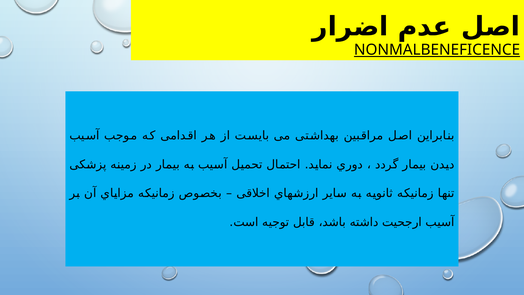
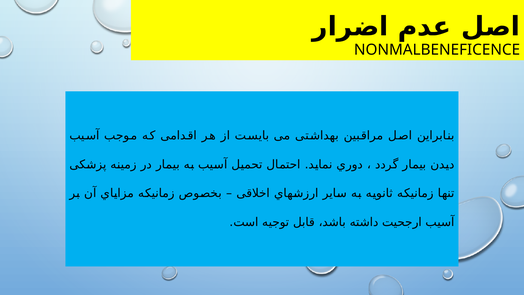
NONMALBENEFICENCE underline: present -> none (437, 50)
